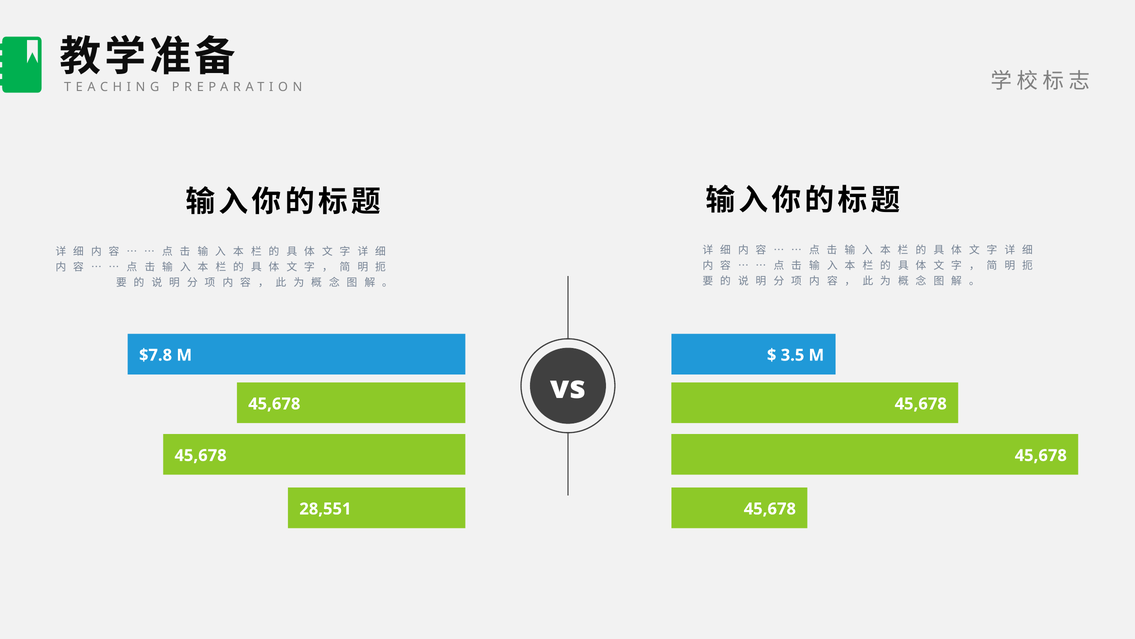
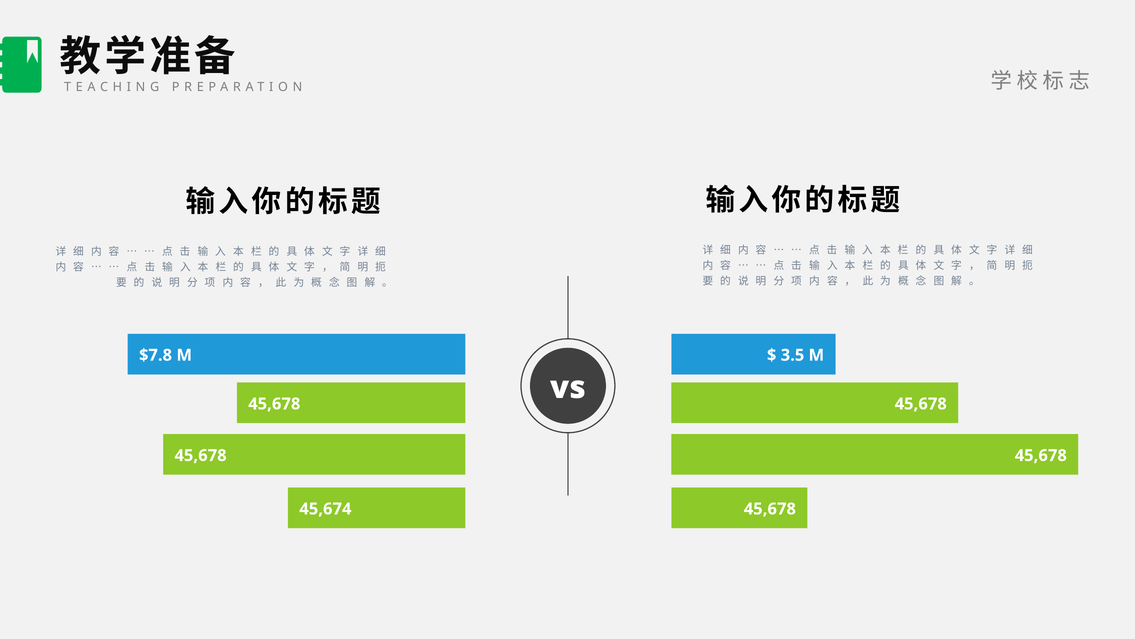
28,551: 28,551 -> 45,674 (325, 509)
